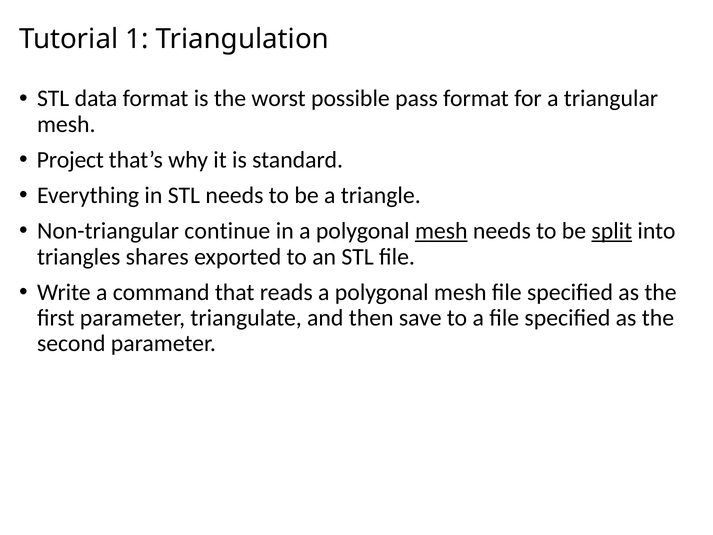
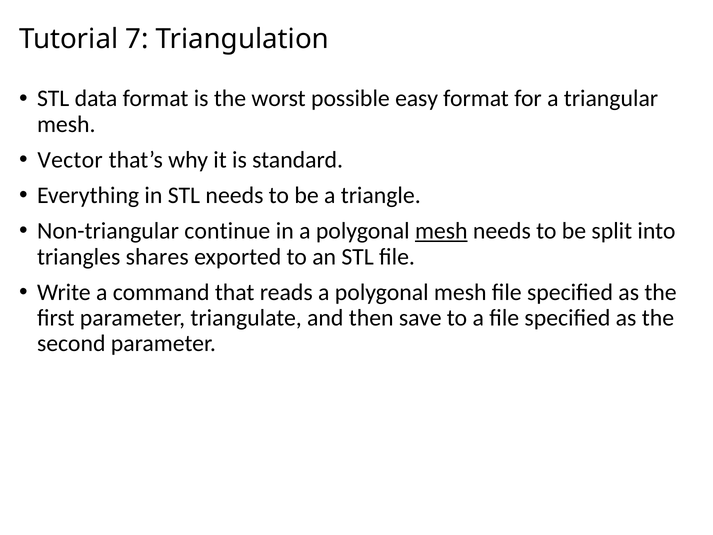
1: 1 -> 7 (137, 39)
pass: pass -> easy (417, 99)
Project: Project -> Vector (70, 160)
split underline: present -> none (612, 231)
